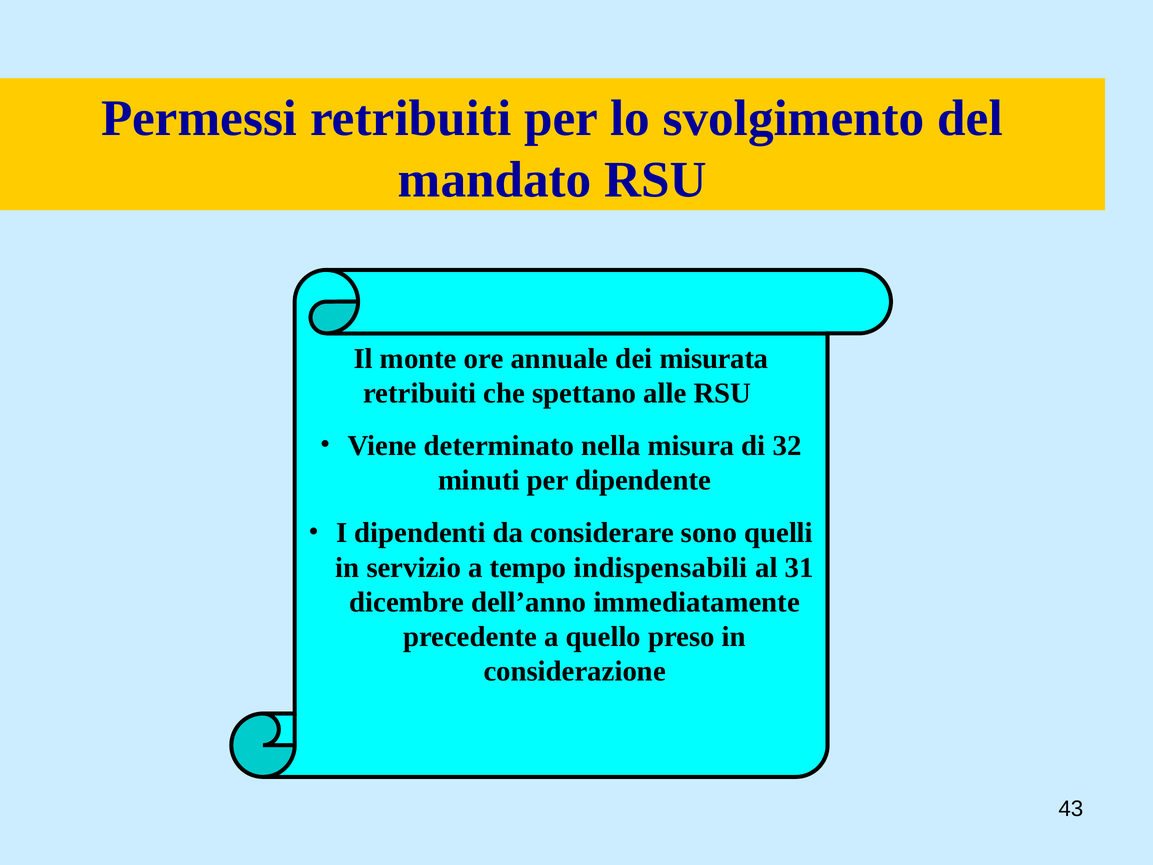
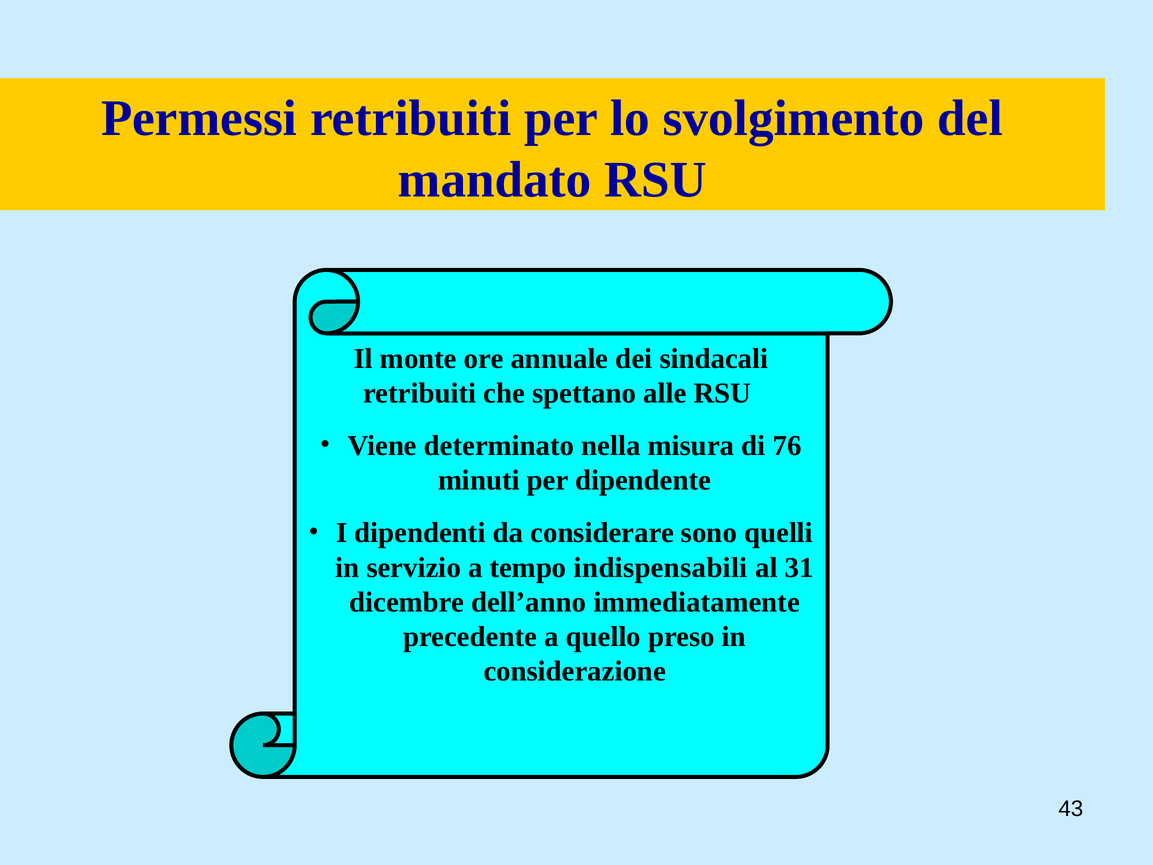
misurata: misurata -> sindacali (714, 358)
32: 32 -> 76 (787, 446)
